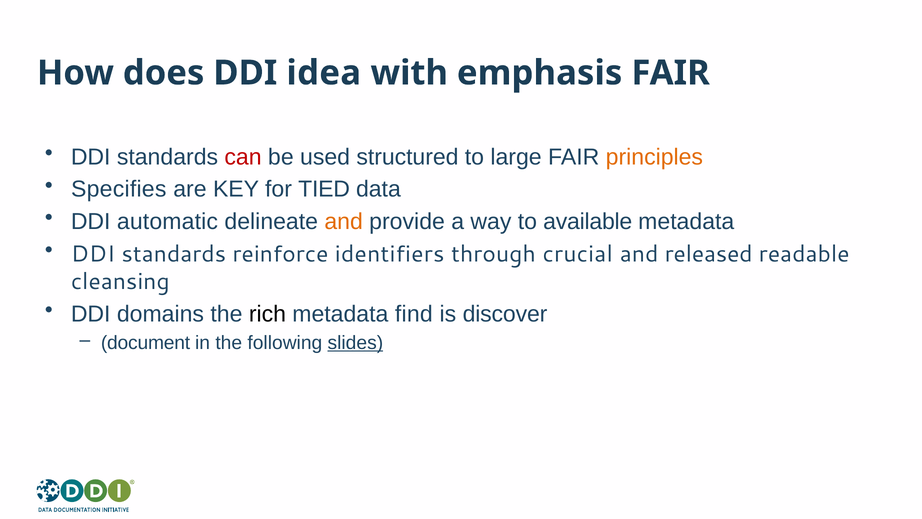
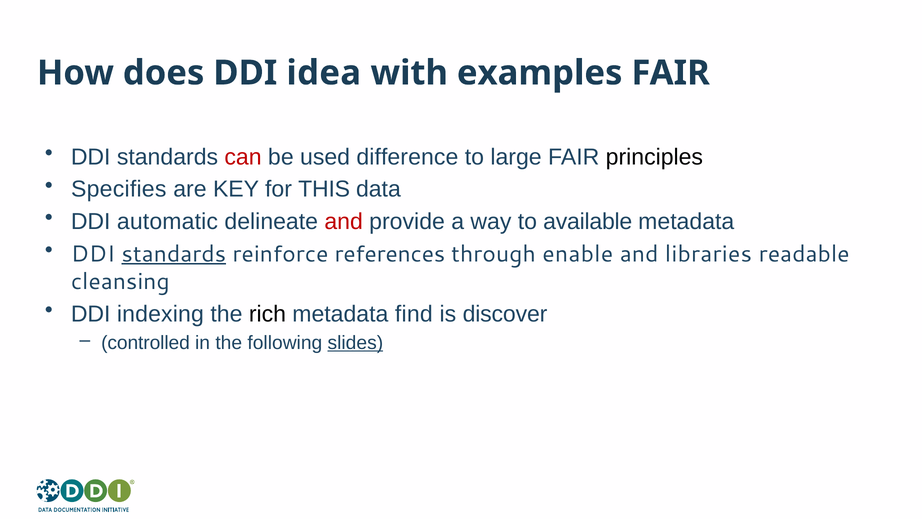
emphasis: emphasis -> examples (540, 73)
structured: structured -> difference (407, 157)
principles colour: orange -> black (654, 157)
TIED: TIED -> THIS (324, 189)
and colour: orange -> red (344, 221)
standards underline: none -> present (174, 254)
identifiers: identifiers -> references (390, 254)
crucial: crucial -> enable (578, 254)
released: released -> libraries (708, 254)
domains: domains -> indexing (160, 314)
document: document -> controlled (145, 343)
